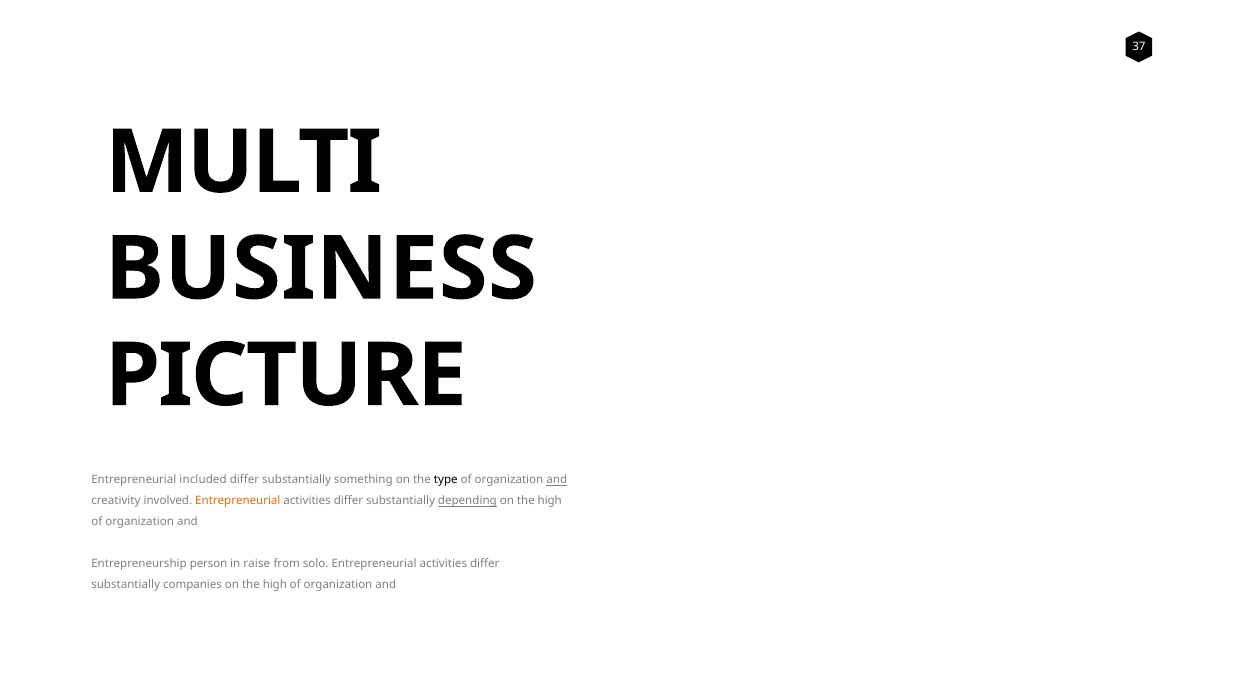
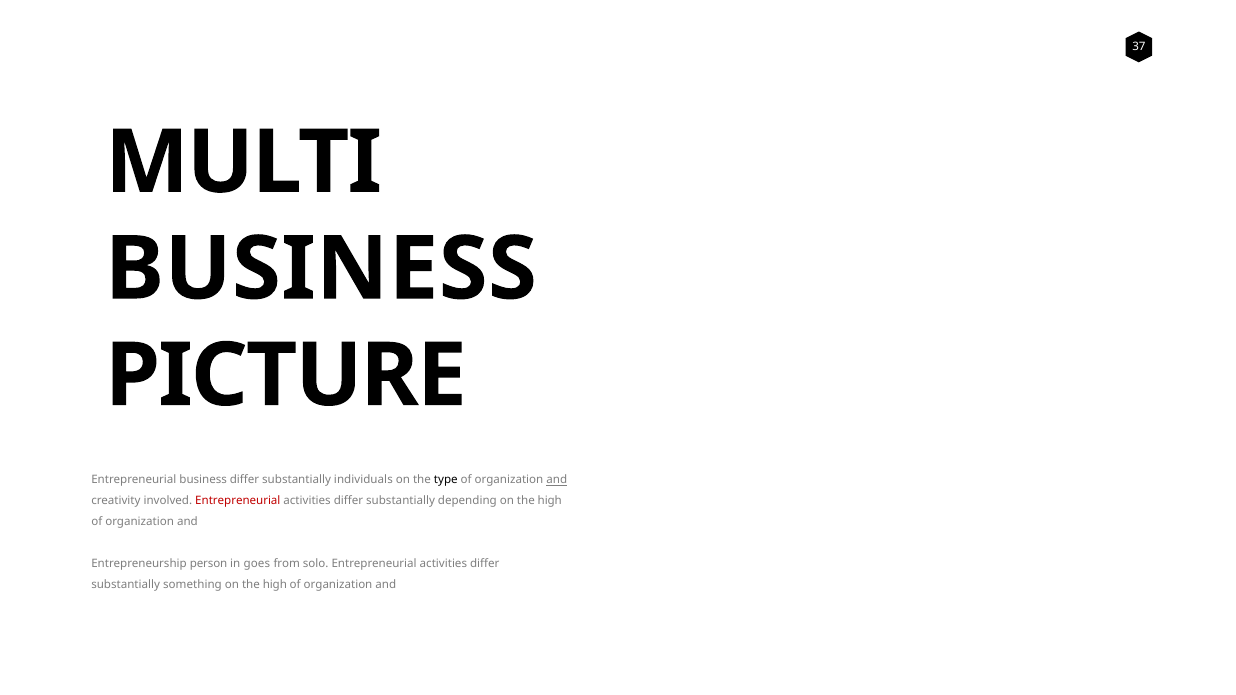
Entrepreneurial included: included -> business (203, 480)
something: something -> individuals (363, 480)
Entrepreneurial colour: orange -> red (238, 501)
depending underline: present -> none (467, 501)
raise: raise -> goes (257, 564)
companies: companies -> something (192, 585)
